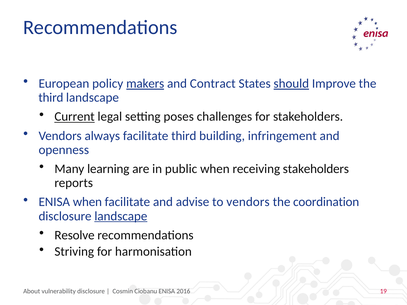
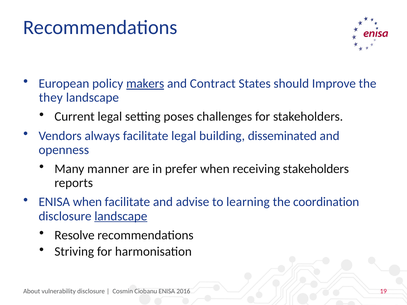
should underline: present -> none (291, 84)
third: third -> they (51, 98)
Current underline: present -> none (75, 117)
facilitate third: third -> legal (184, 136)
infringement: infringement -> disseminated (282, 136)
learning: learning -> manner (108, 169)
public: public -> prefer (181, 169)
to vendors: vendors -> learning (248, 202)
